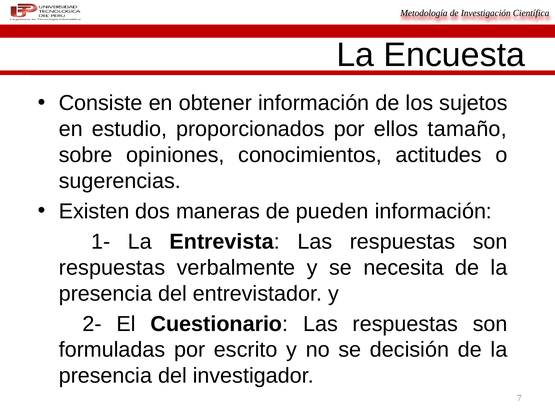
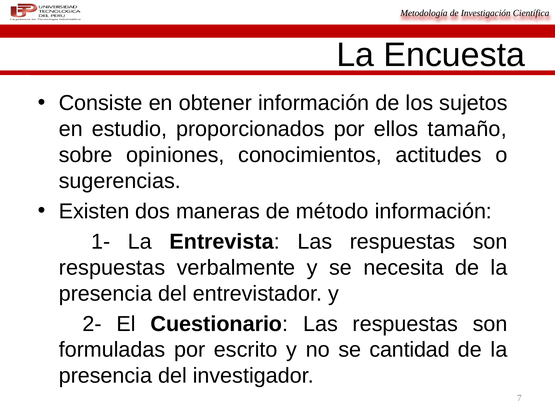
pueden: pueden -> método (332, 211)
decisión: decisión -> cantidad (410, 349)
